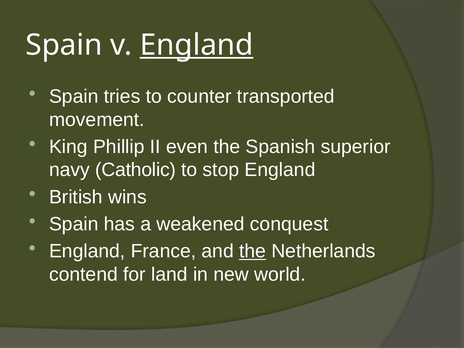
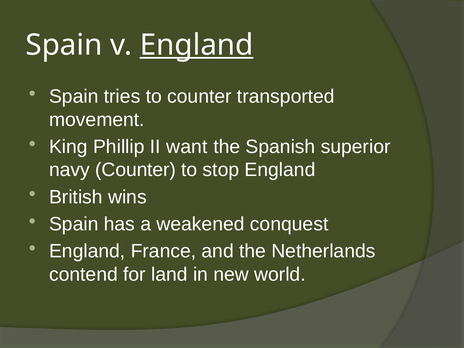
even: even -> want (187, 147)
navy Catholic: Catholic -> Counter (136, 170)
the underline: present -> none (253, 251)
